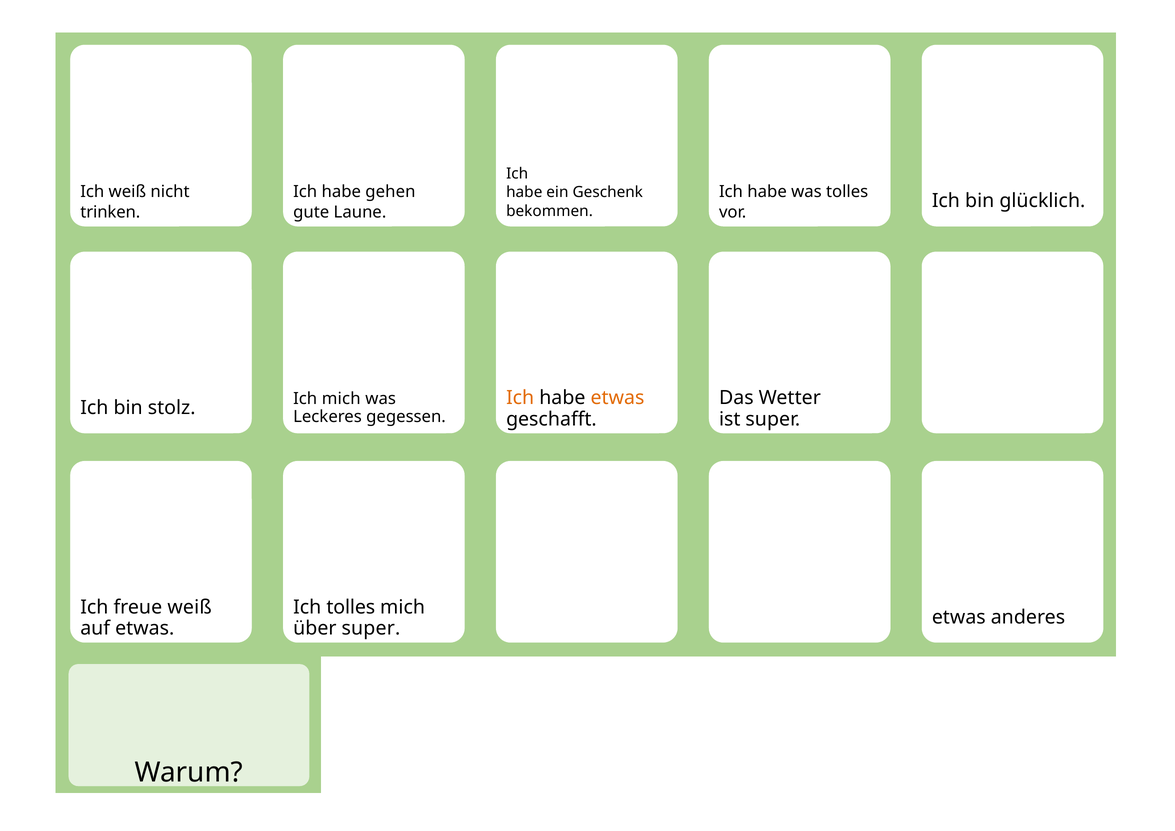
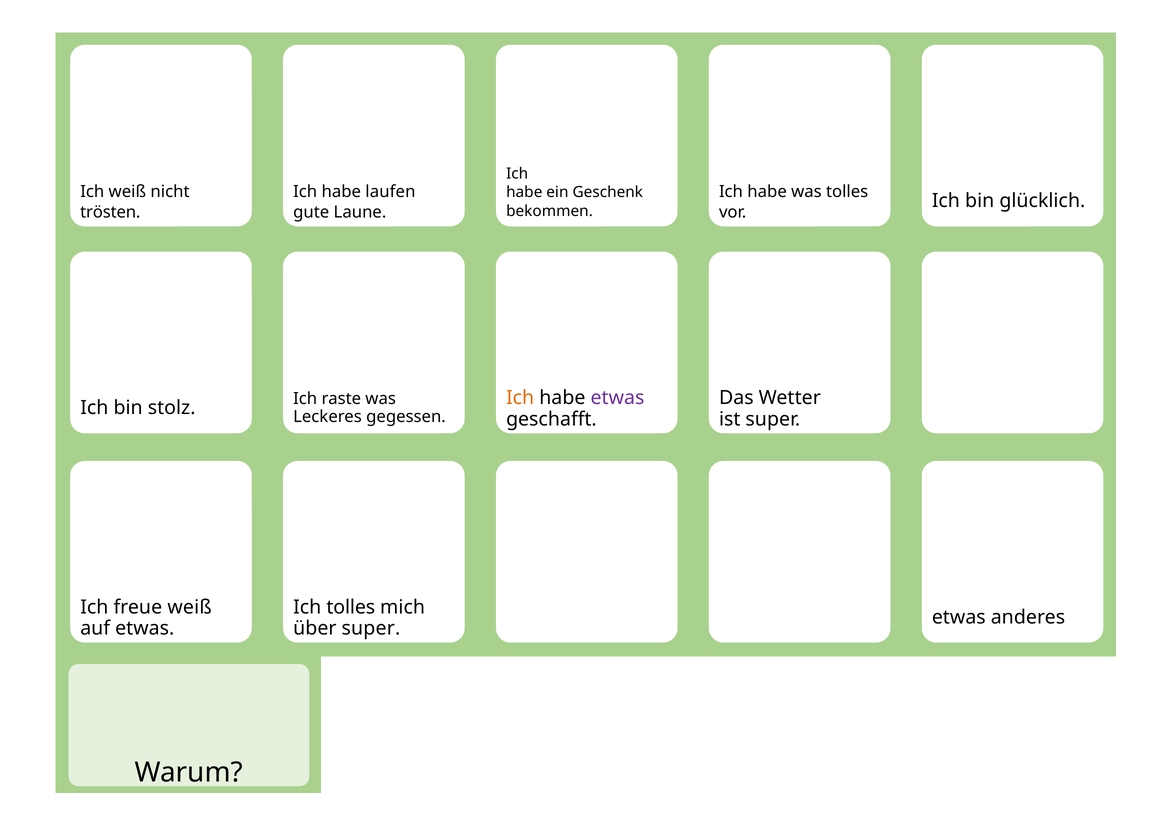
gehen: gehen -> laufen (390, 191)
trinken: trinken -> trösten (110, 212)
etwas colour: orange -> purple (617, 398)
Ich mich: mich -> raste (341, 399)
